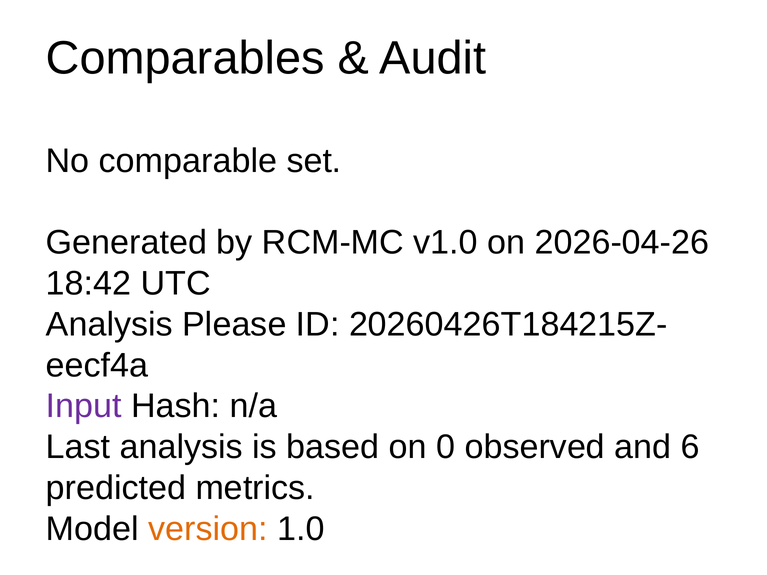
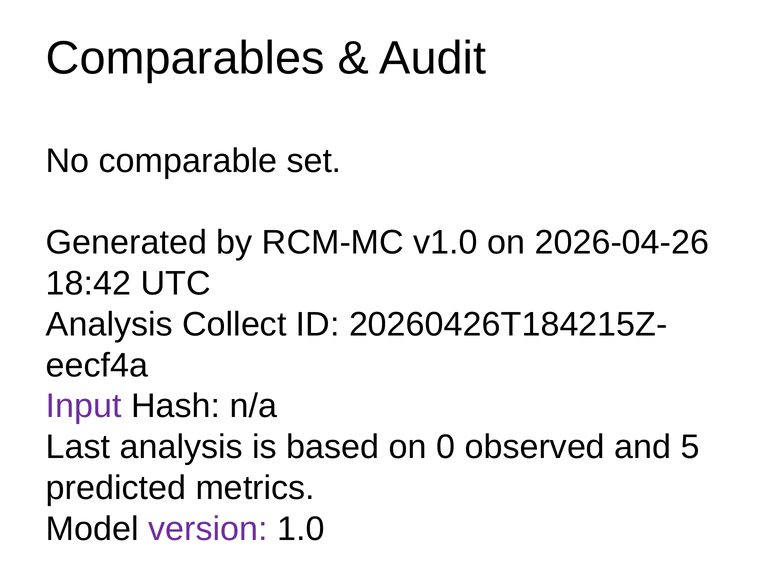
Please: Please -> Collect (234, 325)
6: 6 -> 5 (690, 447)
version colour: orange -> purple (208, 529)
